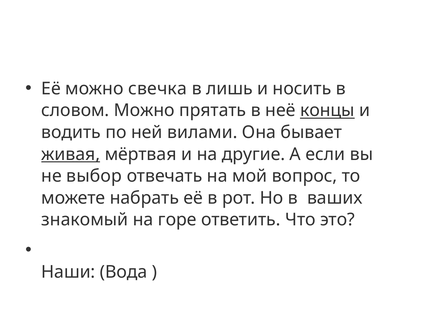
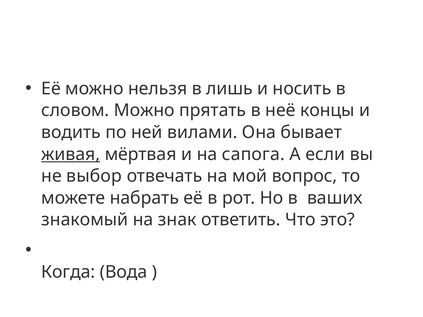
свечка: свечка -> нельзя (158, 89)
концы underline: present -> none (327, 111)
другие: другие -> сапога (253, 154)
горе: горе -> знак (177, 220)
Наши: Наши -> Когда (68, 272)
